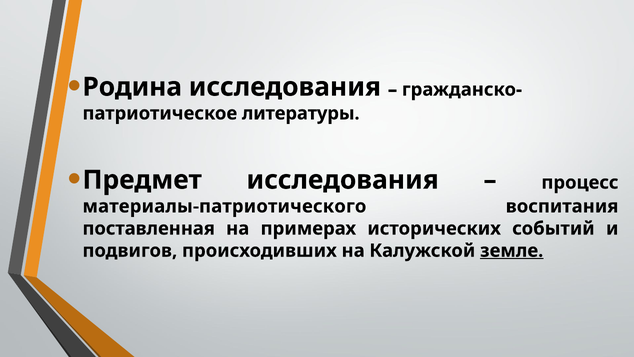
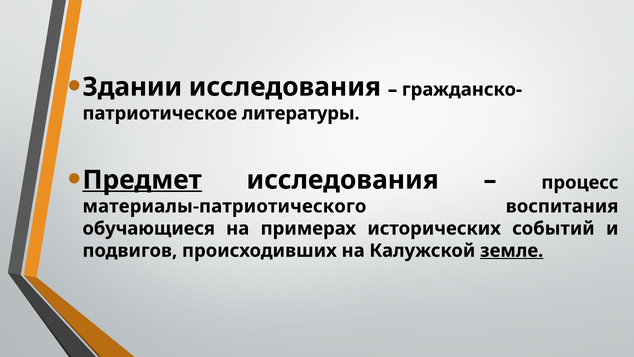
Родина: Родина -> Здании (132, 87)
Предмет underline: none -> present (142, 180)
поставленная: поставленная -> обучающиеся (149, 228)
